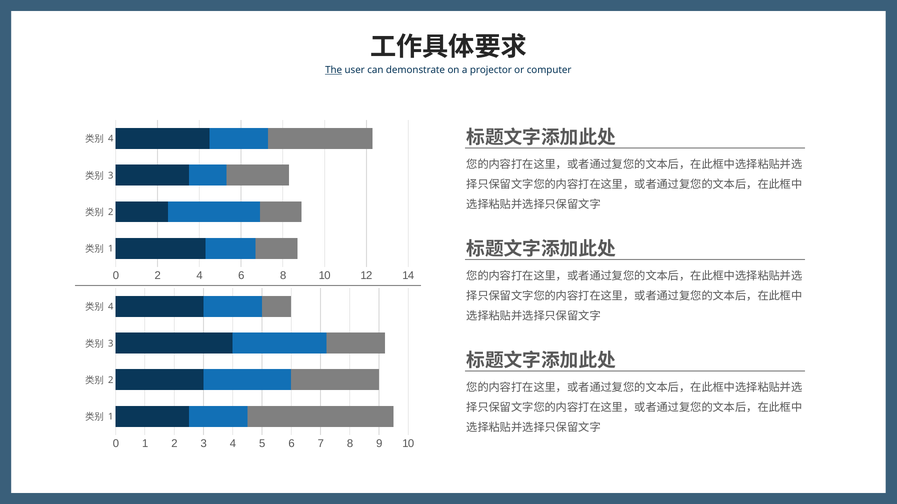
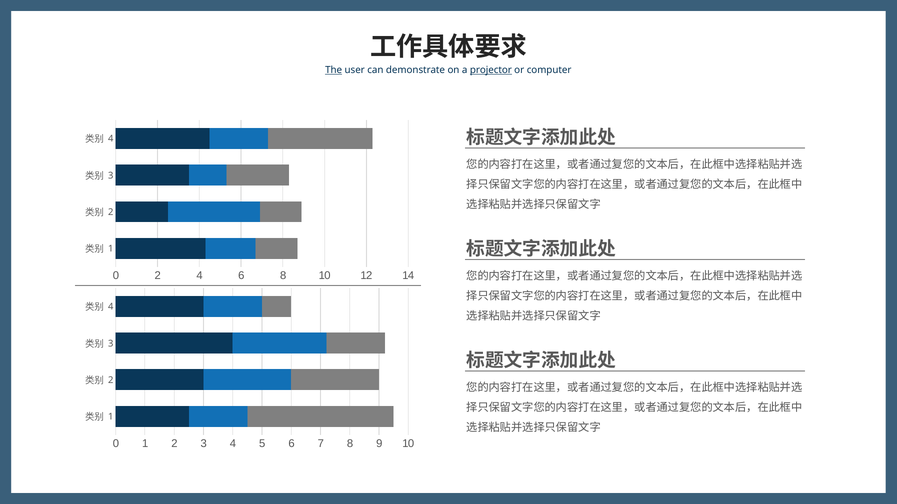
projector underline: none -> present (491, 70)
